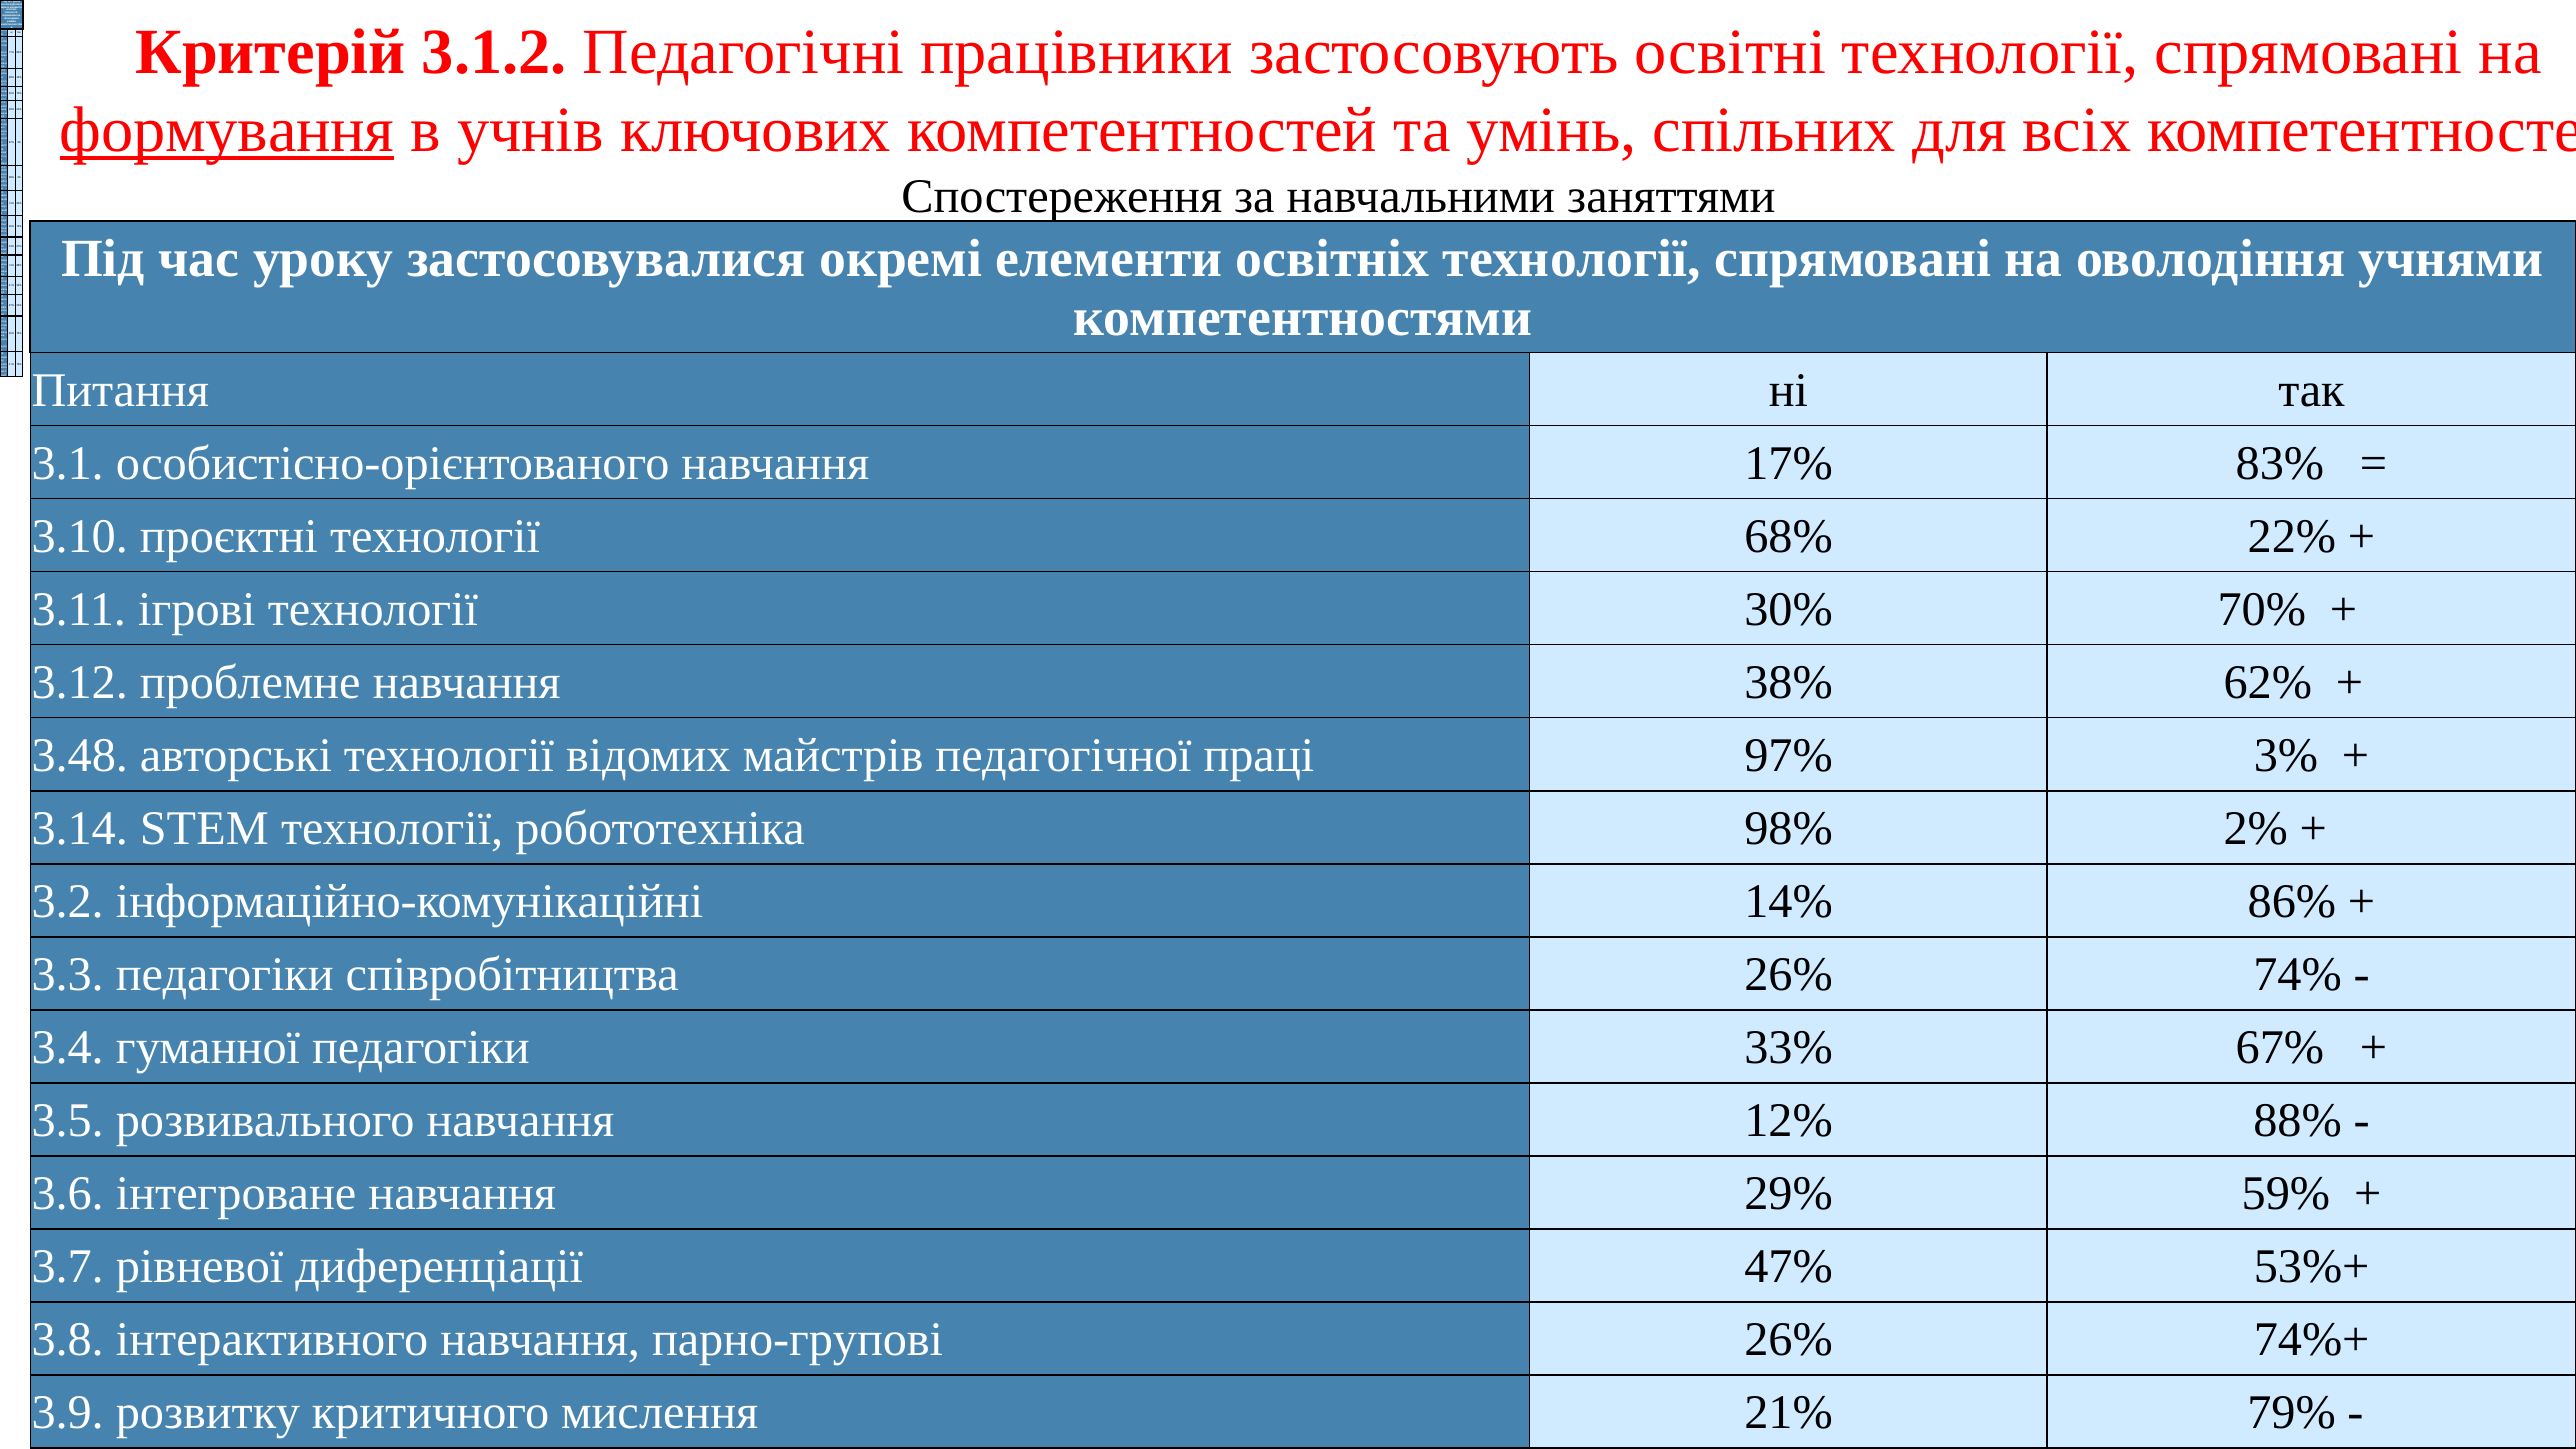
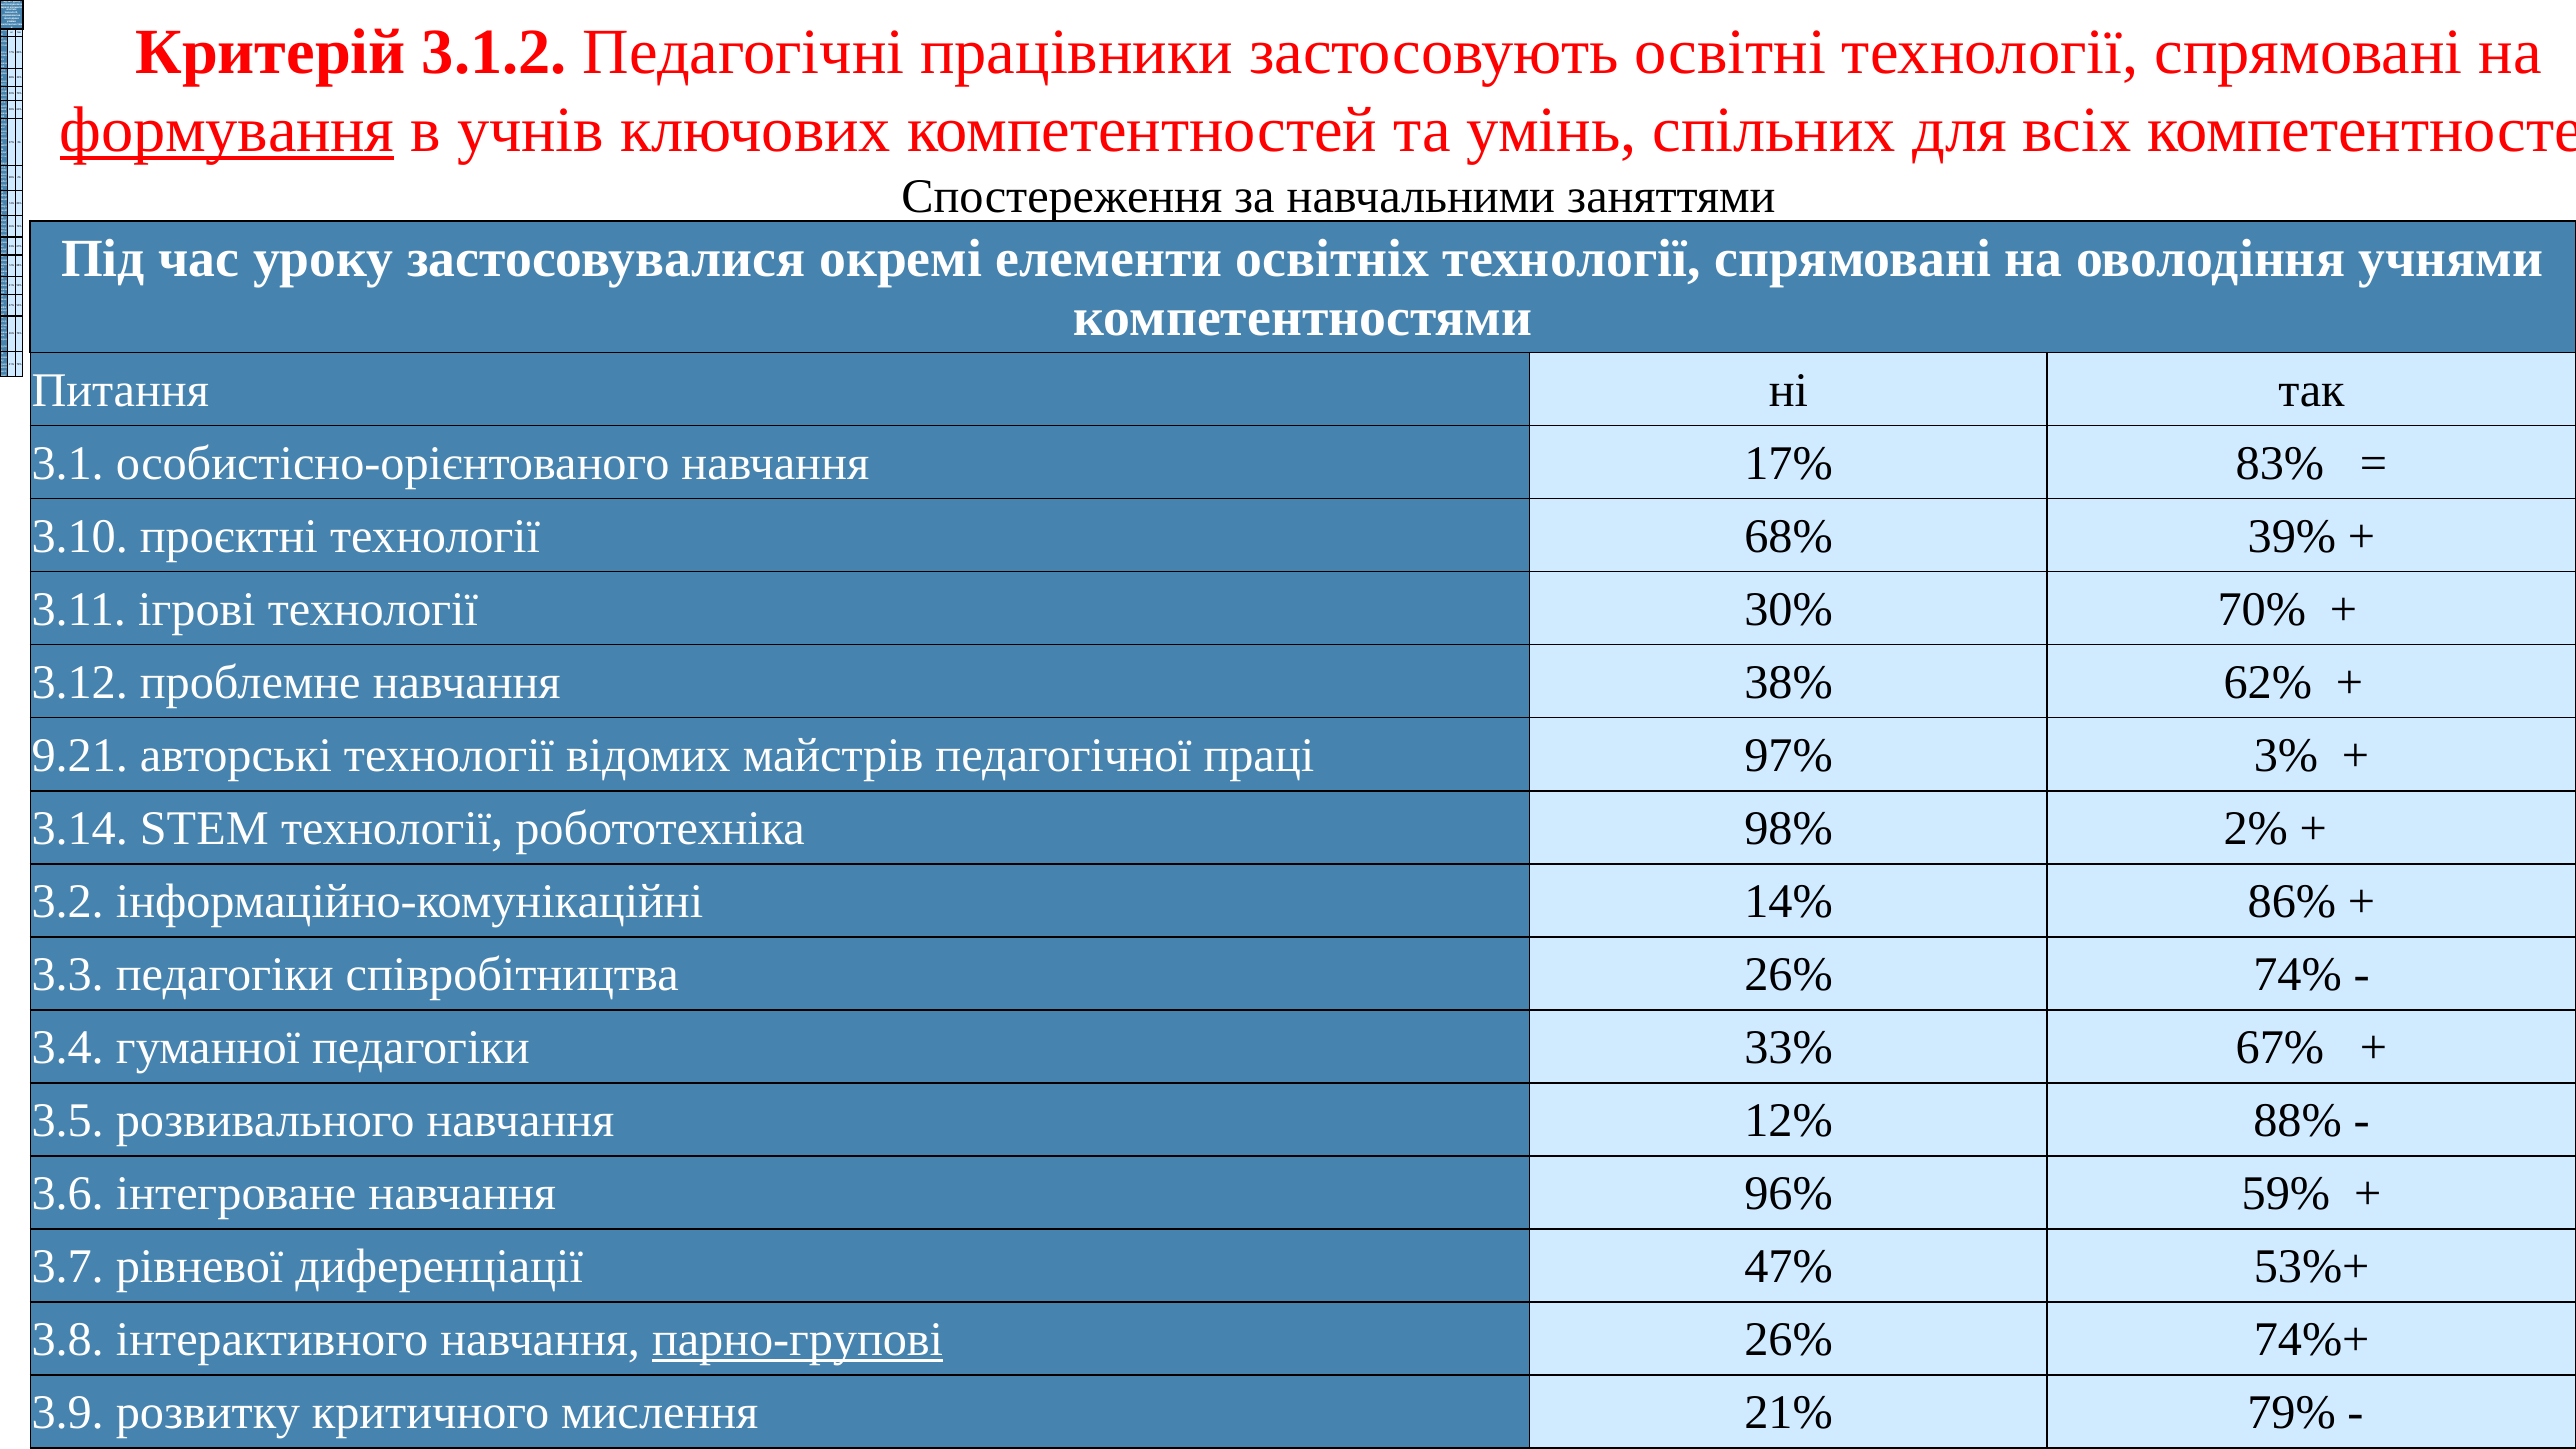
22%: 22% -> 39% (2292, 536)
3.48: 3.48 -> 9.21 (80, 755)
29%: 29% -> 96% (1789, 1194)
парно-групові underline: none -> present (798, 1340)
